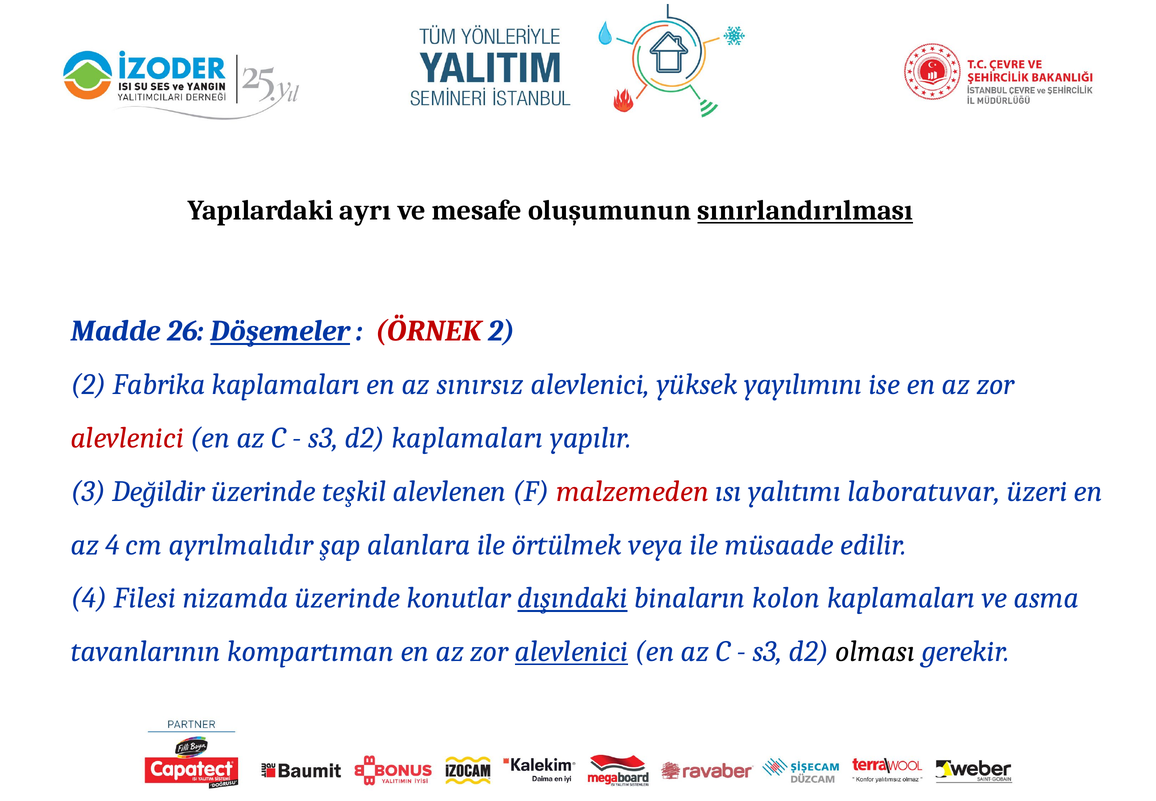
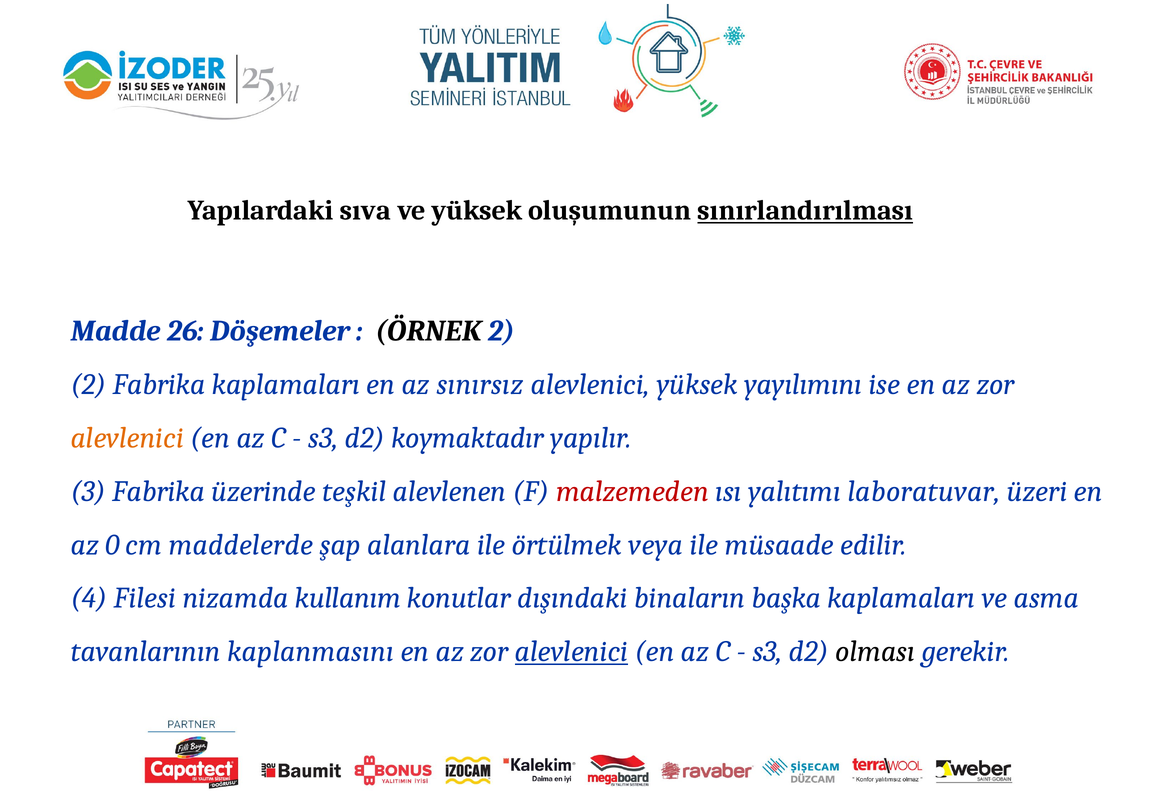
ayrı: ayrı -> sıva (365, 210)
ve mesafe: mesafe -> yüksek (477, 210)
Döşemeler underline: present -> none (280, 331)
ÖRNEK colour: red -> black (429, 331)
alevlenici colour: red -> orange (127, 438)
d2 kaplamaları: kaplamaları -> koymaktadır (468, 438)
3 Değildir: Değildir -> Fabrika (159, 491)
az 4: 4 -> 0 (112, 544)
ayrılmalıdır: ayrılmalıdır -> maddelerde (241, 544)
nizamda üzerinde: üzerinde -> kullanım (348, 598)
dışındaki underline: present -> none (572, 598)
kolon: kolon -> başka (786, 598)
kompartıman: kompartıman -> kaplanmasını (311, 651)
